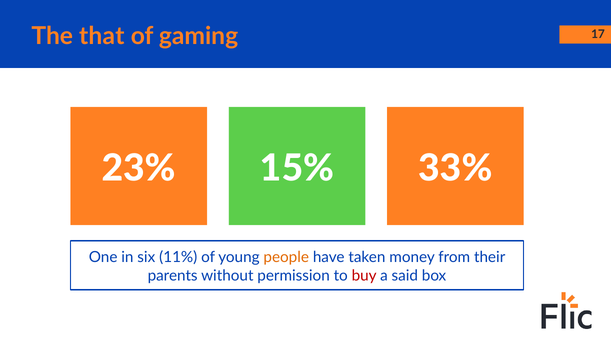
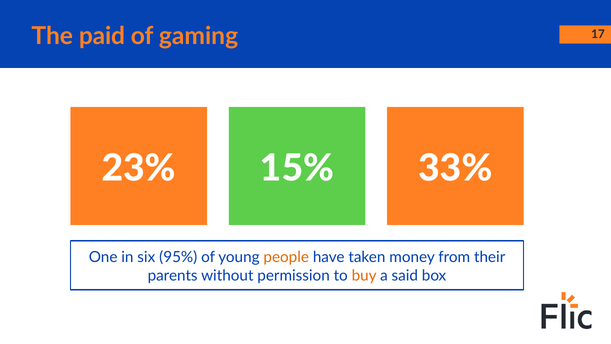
that: that -> paid (102, 36)
11%: 11% -> 95% (178, 257)
buy colour: red -> orange (364, 275)
